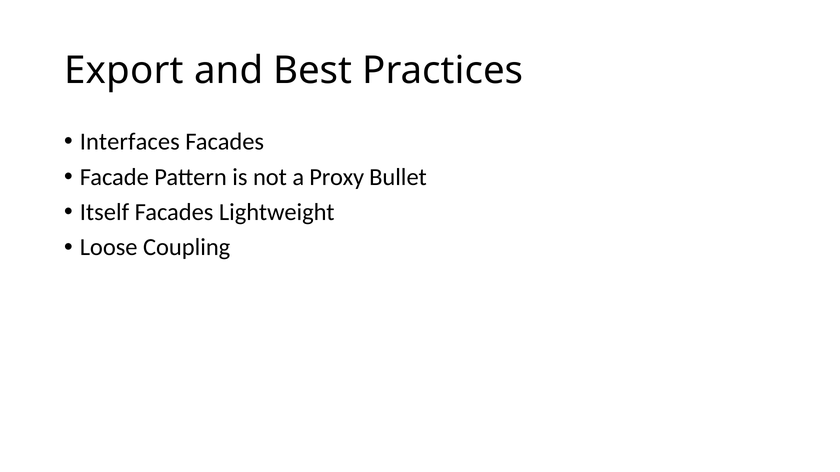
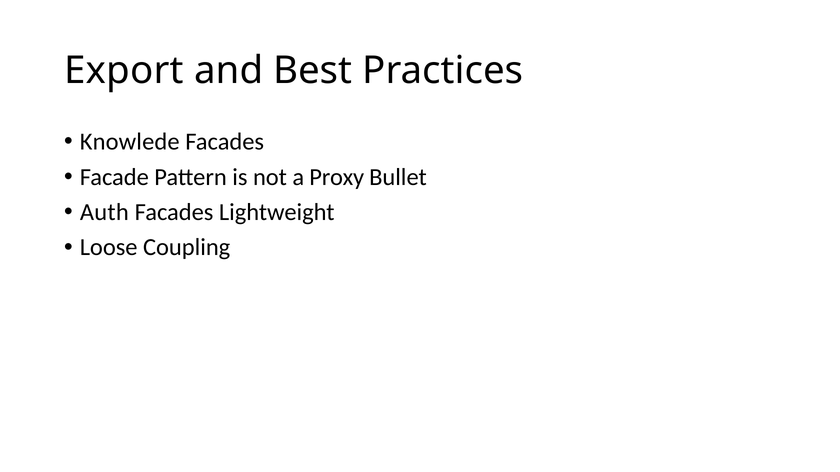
Interfaces: Interfaces -> Knowlede (130, 142)
Itself: Itself -> Auth (104, 212)
